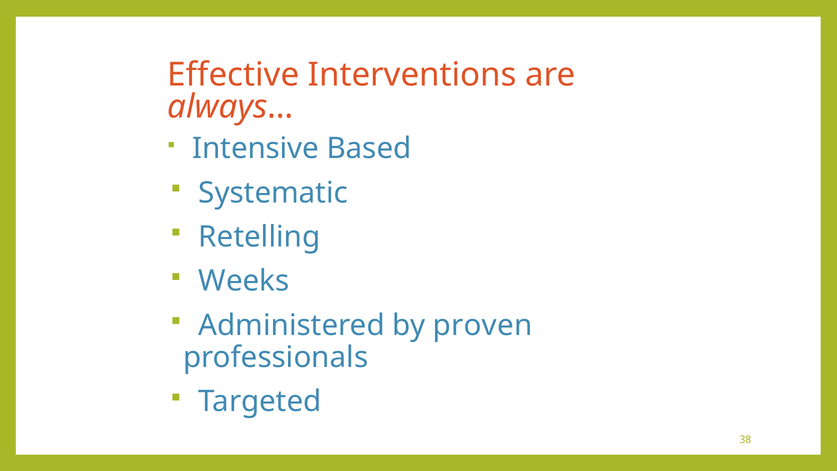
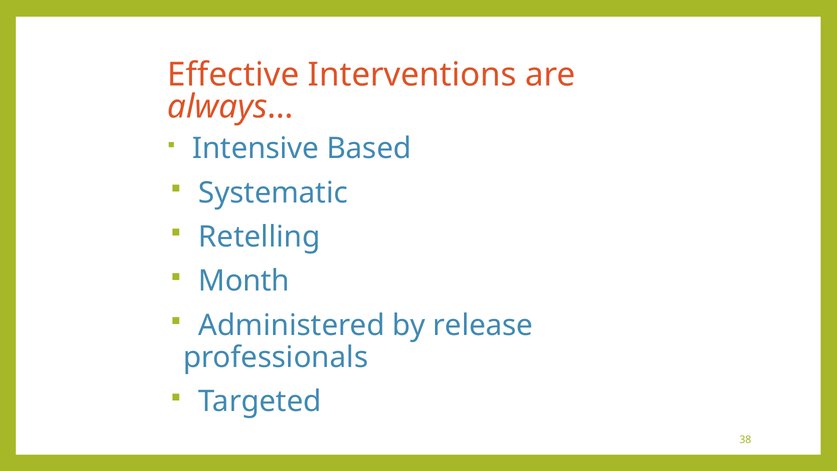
Weeks: Weeks -> Month (244, 281)
proven: proven -> release (483, 325)
